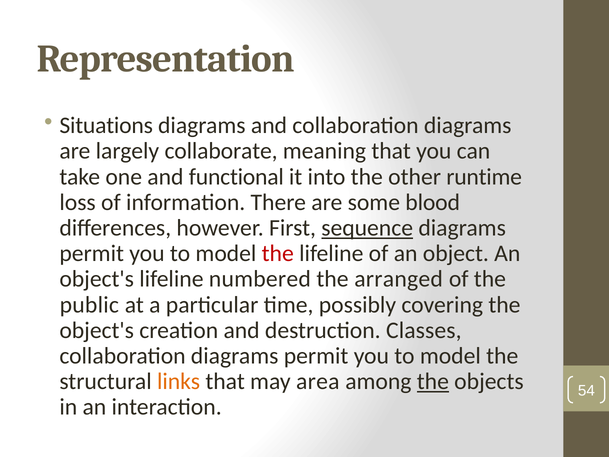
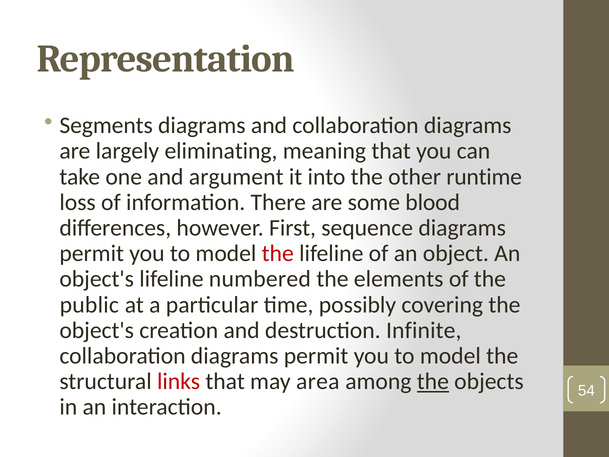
Situations: Situations -> Segments (106, 125)
collaborate: collaborate -> eliminating (221, 151)
functional: functional -> argument (236, 177)
sequence underline: present -> none (367, 228)
arranged: arranged -> elements (399, 279)
Classes: Classes -> Infinite (424, 330)
links colour: orange -> red (179, 381)
